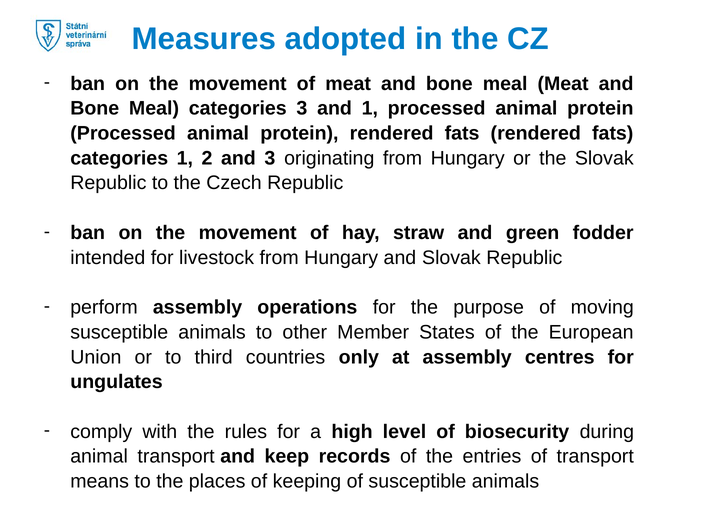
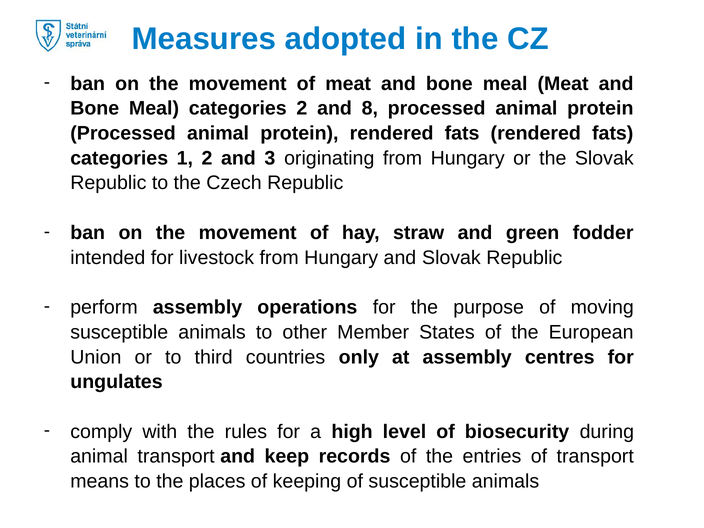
categories 3: 3 -> 2 (302, 108)
and 1: 1 -> 8 (370, 108)
